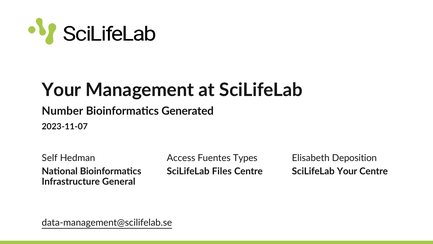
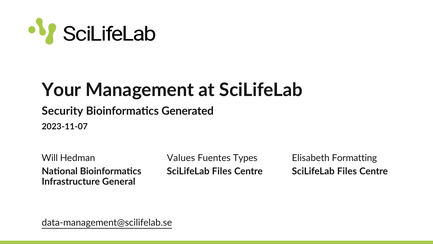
Number: Number -> Security (62, 111)
Self: Self -> Will (50, 158)
Access: Access -> Values (181, 158)
Deposition: Deposition -> Formatting (354, 158)
Your: Your -> Files (347, 171)
